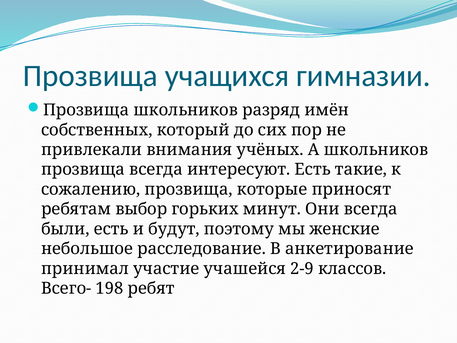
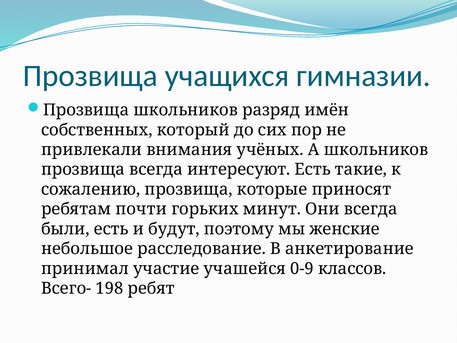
выбор: выбор -> почти (141, 209)
2-9: 2-9 -> 0-9 (302, 268)
